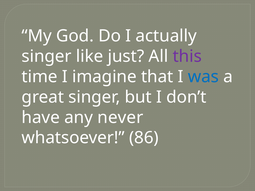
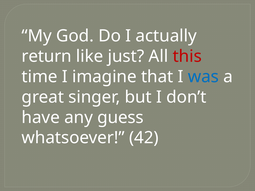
singer: singer -> return (47, 56)
this colour: purple -> red (187, 56)
never: never -> guess (121, 118)
86: 86 -> 42 (144, 138)
